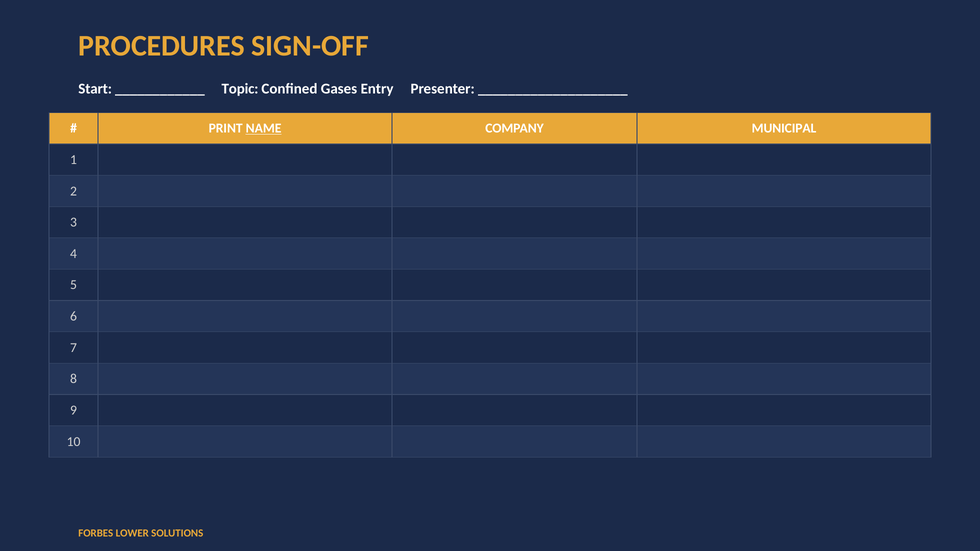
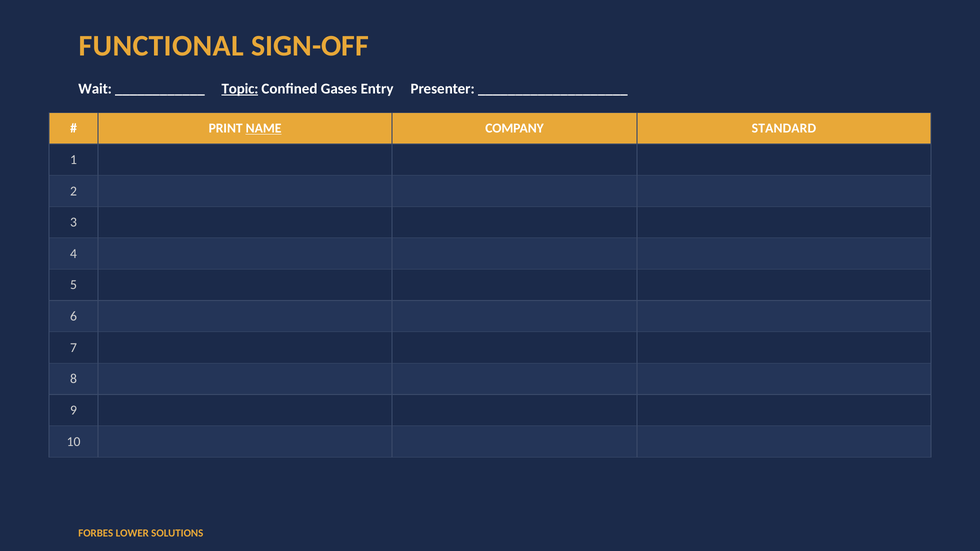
PROCEDURES: PROCEDURES -> FUNCTIONAL (161, 46)
Start: Start -> Wait (95, 89)
Topic underline: none -> present (240, 89)
MUNICIPAL: MUNICIPAL -> STANDARD (784, 129)
